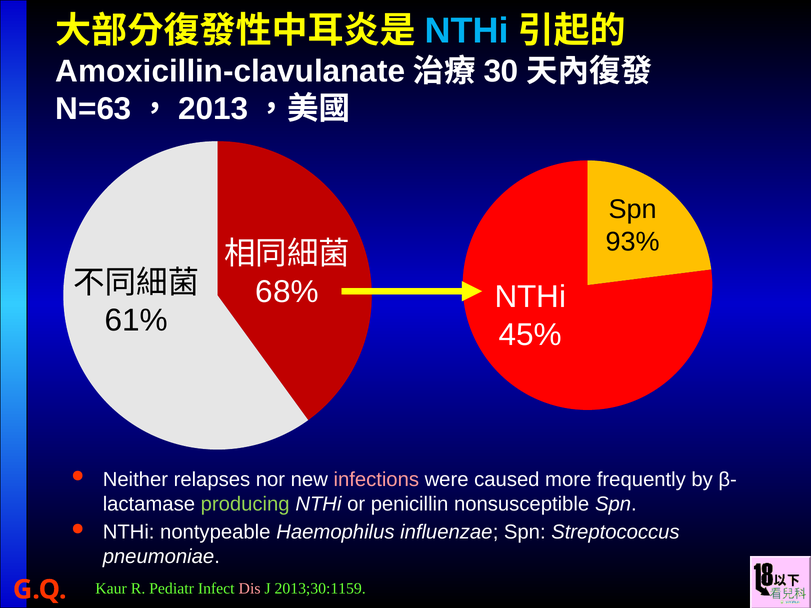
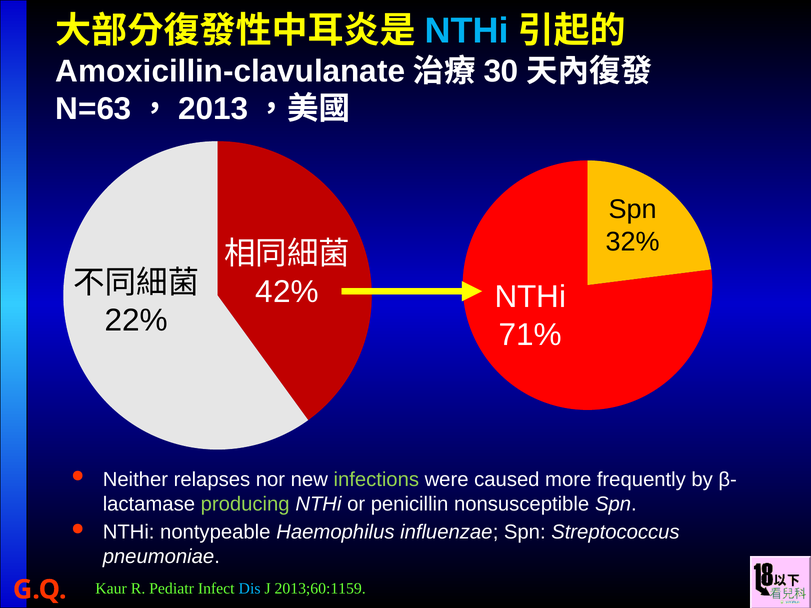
93%: 93% -> 32% (633, 242)
68%: 68% -> 42% (287, 292)
61%: 61% -> 22% (136, 321)
45%: 45% -> 71% (530, 335)
infections colour: pink -> light green (376, 480)
Dis colour: pink -> light blue (250, 589)
2013;30:1159: 2013;30:1159 -> 2013;60:1159 (320, 589)
